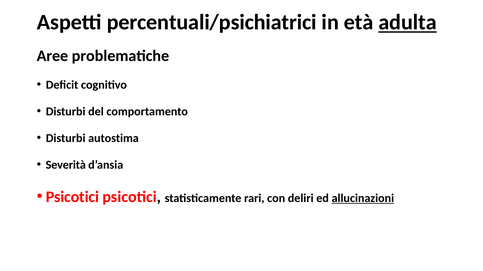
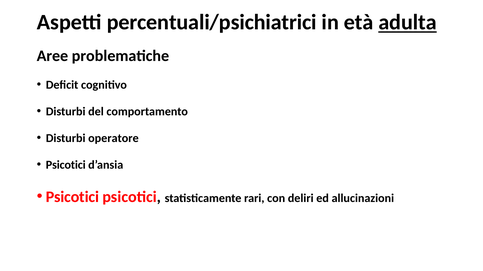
autostima: autostima -> operatore (113, 139)
Severità: Severità -> Psicotici (66, 165)
allucinazioni underline: present -> none (363, 199)
